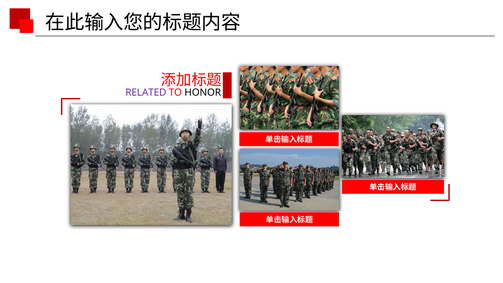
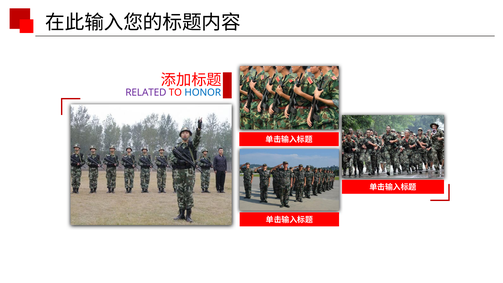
HONOR colour: black -> blue (203, 92)
